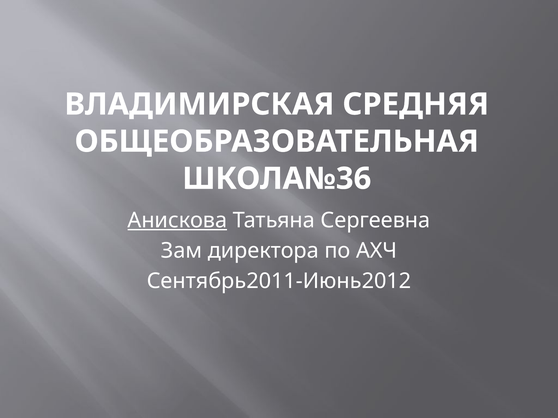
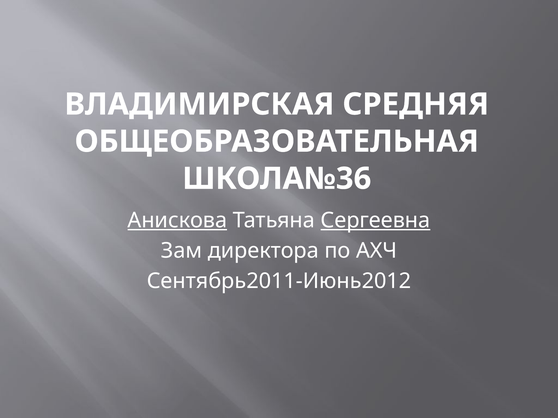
Сергеевна underline: none -> present (375, 221)
